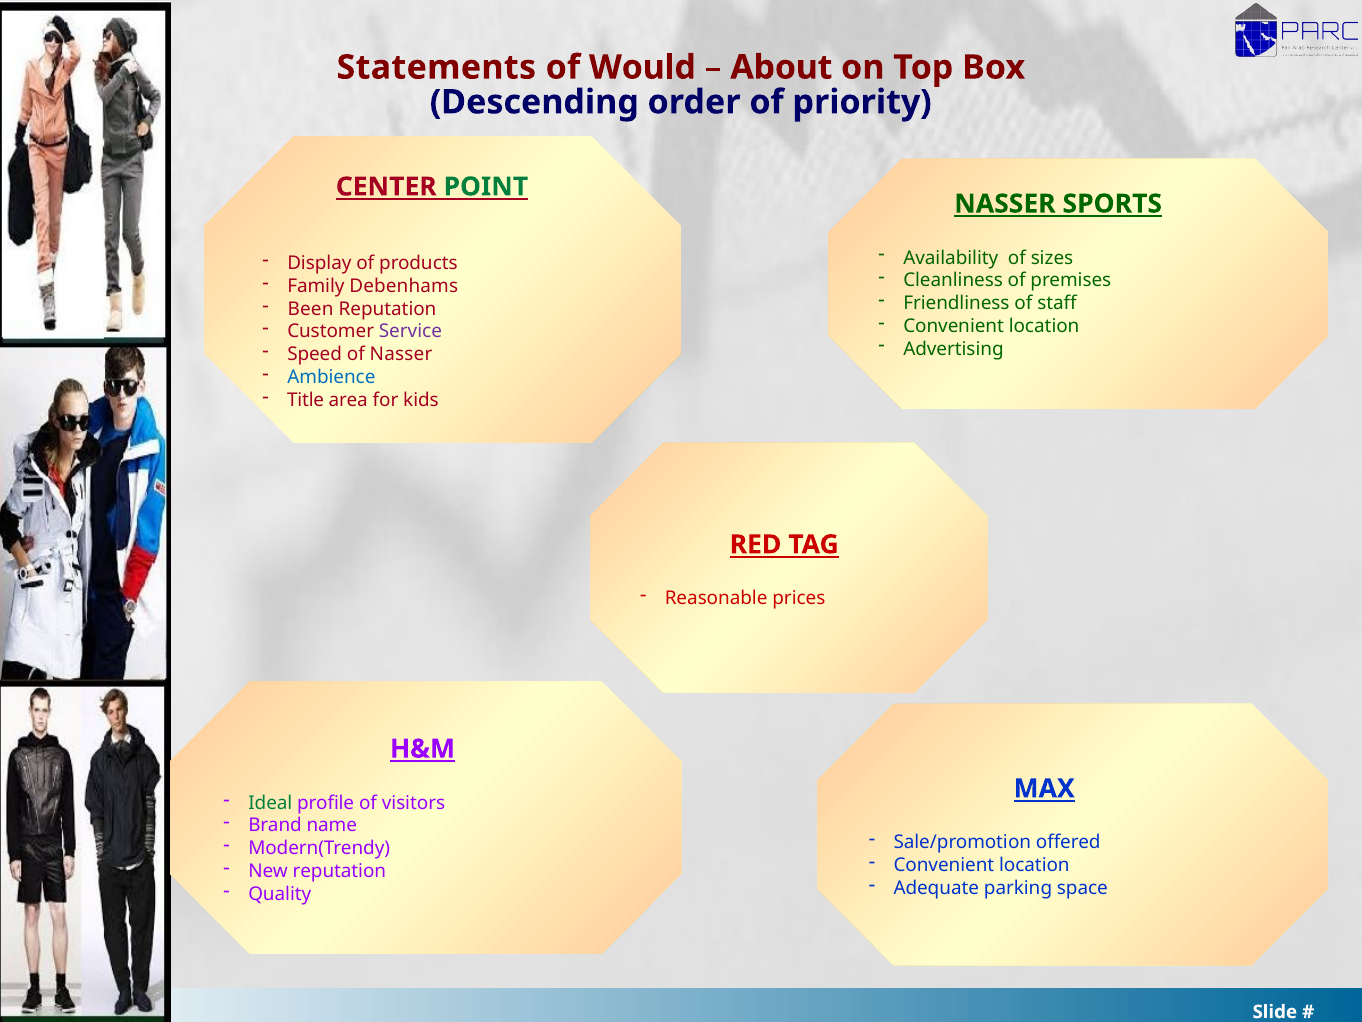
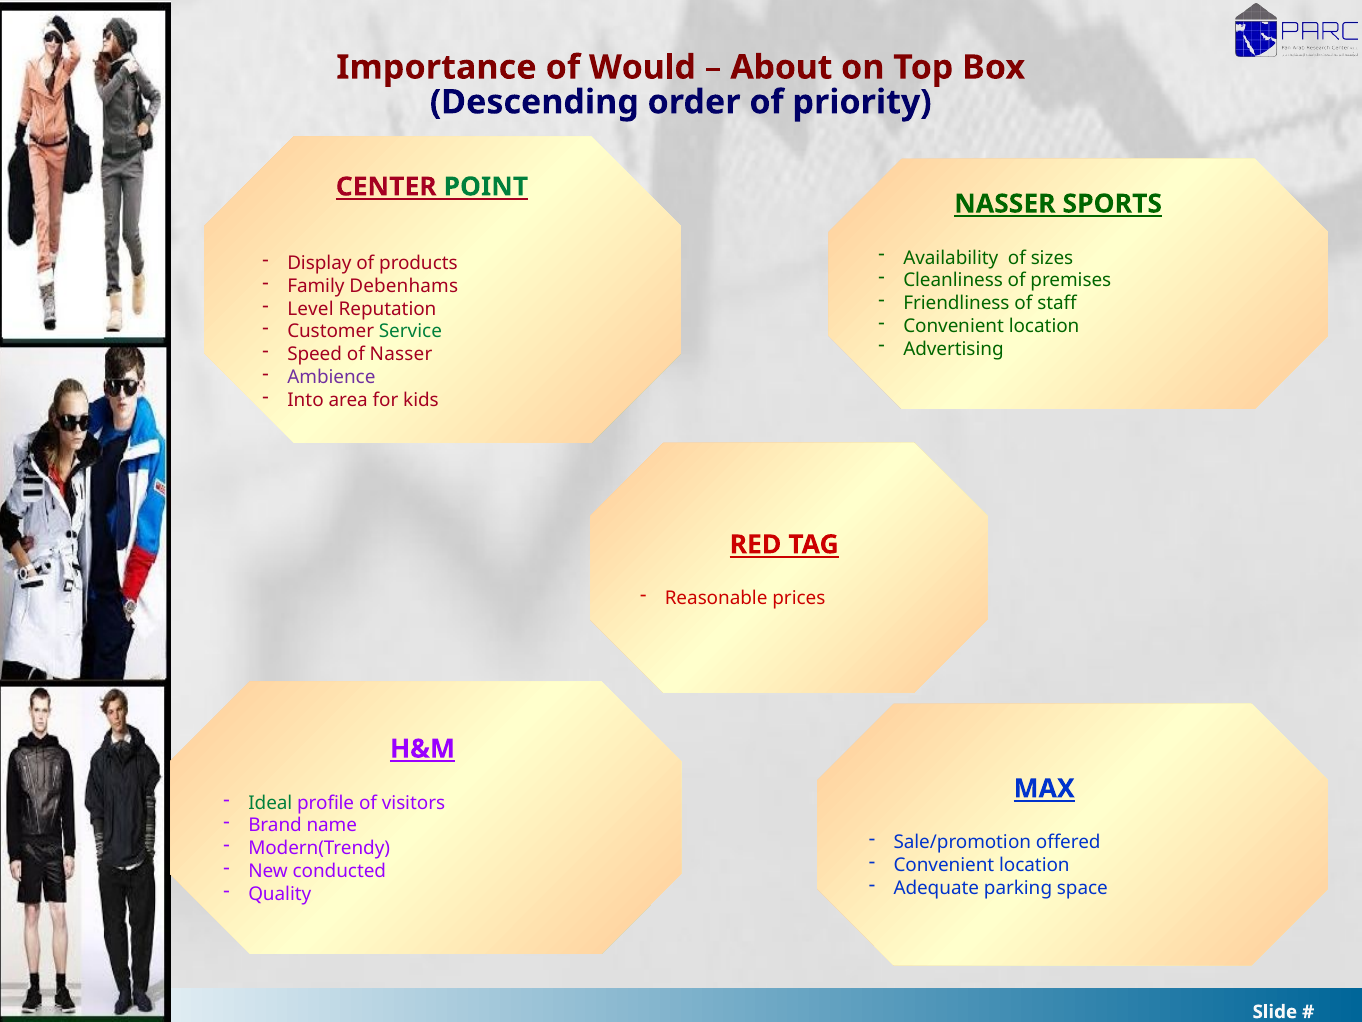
Statements: Statements -> Importance (436, 67)
Been: Been -> Level (311, 309)
Service colour: purple -> green (410, 332)
Ambience colour: blue -> purple (331, 377)
Title: Title -> Into (306, 400)
New reputation: reputation -> conducted (339, 871)
